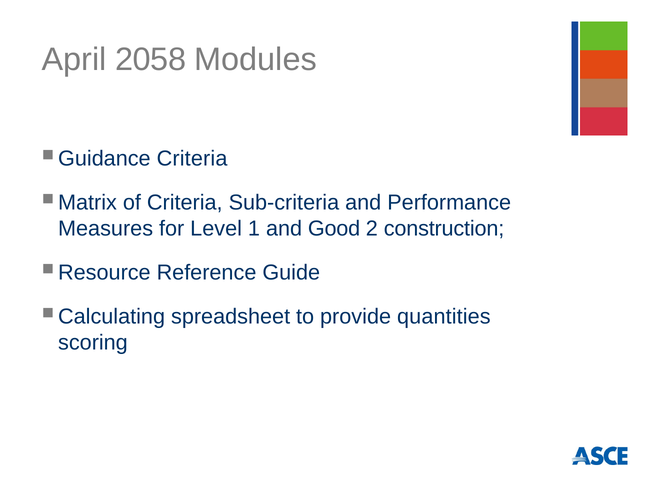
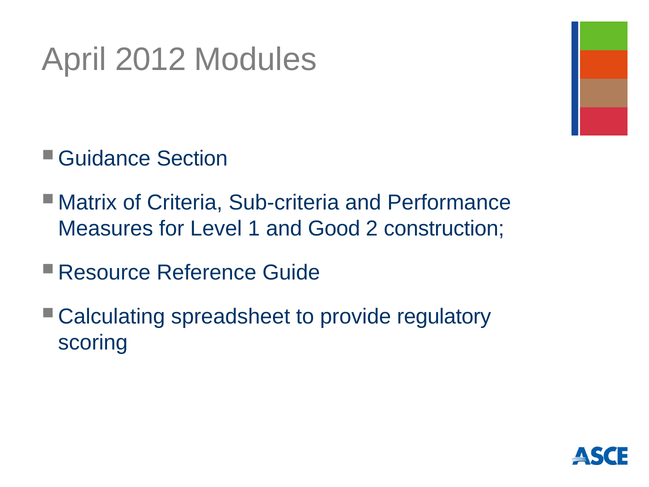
2058: 2058 -> 2012 (151, 59)
Criteria: Criteria -> Section (192, 158)
quantities: quantities -> regulatory (444, 316)
